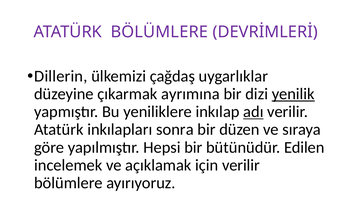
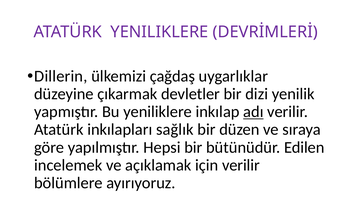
ATATÜRK BÖLÜMLERE: BÖLÜMLERE -> YENILIKLERE (159, 32)
ayrımına: ayrımına -> devletler (190, 94)
yenilik underline: present -> none (293, 94)
sonra: sonra -> sağlık (175, 130)
